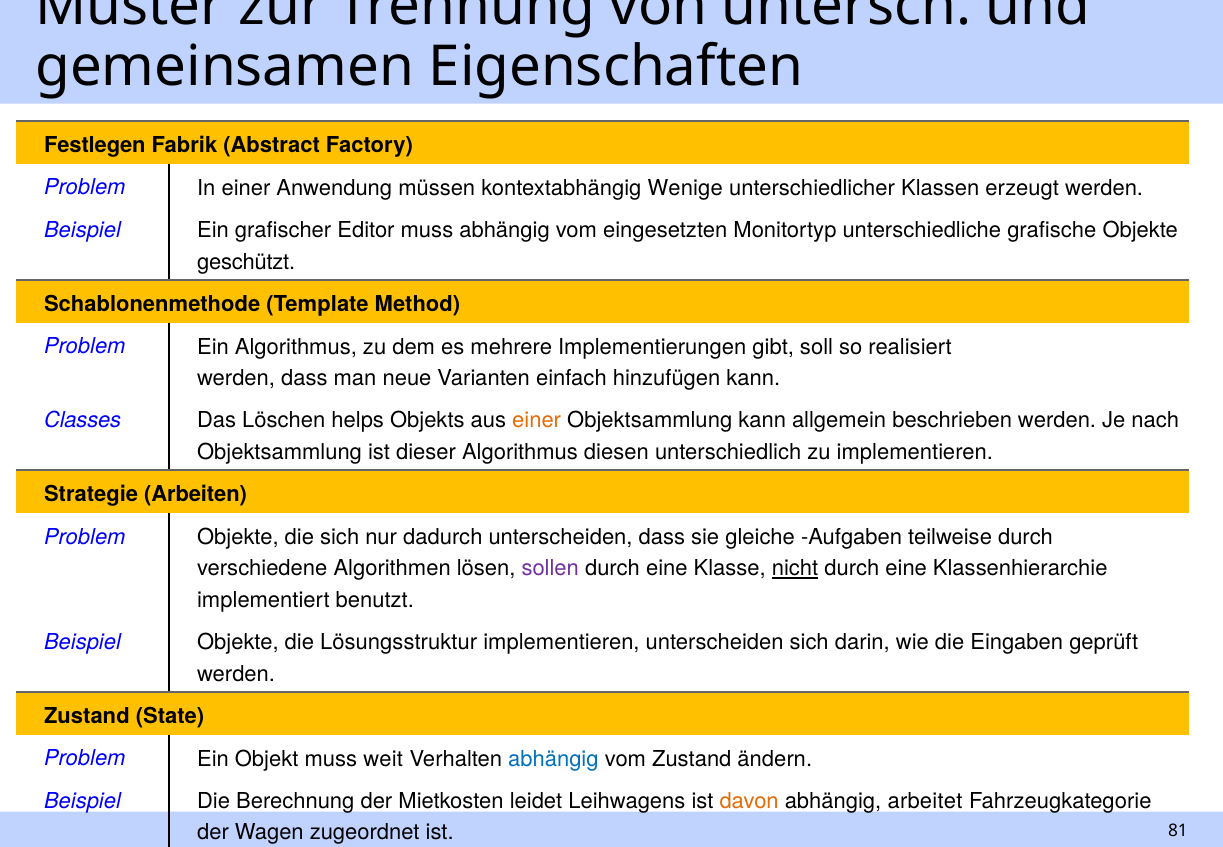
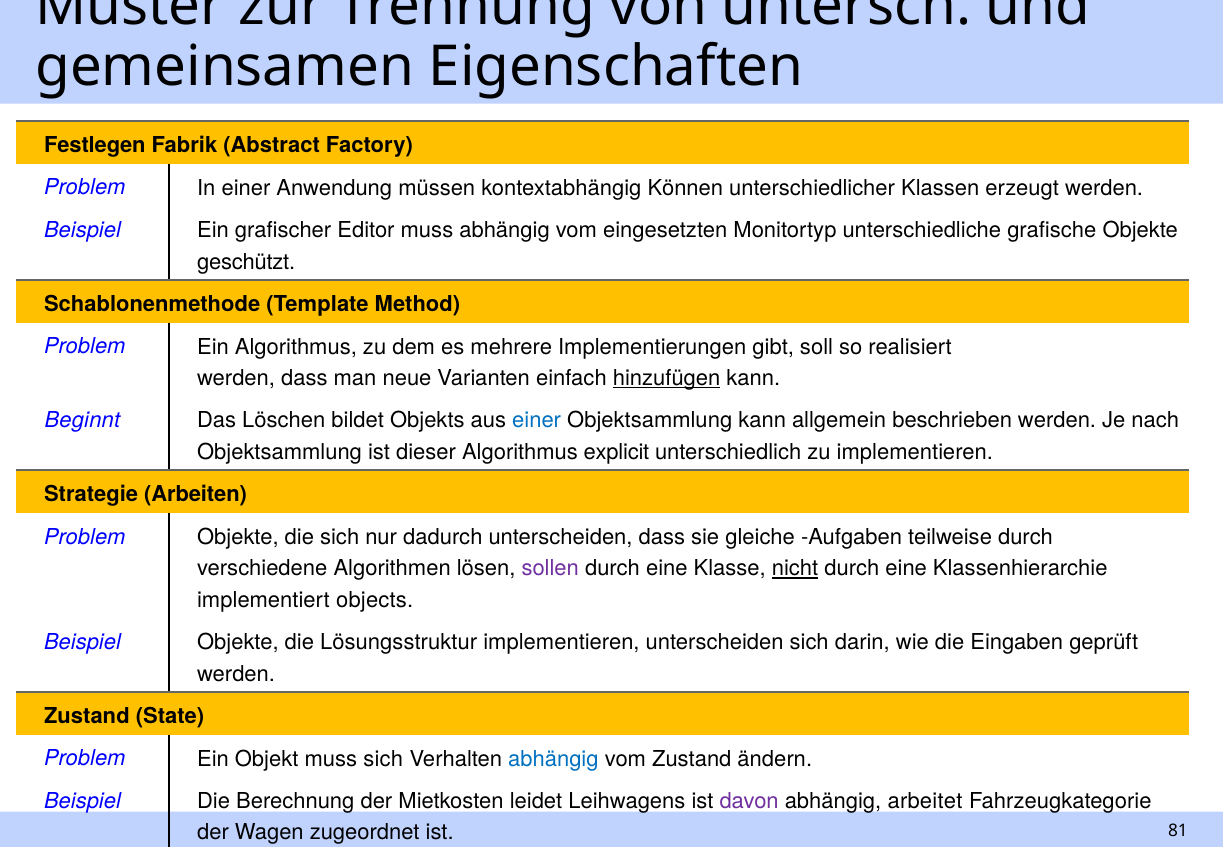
Wenige: Wenige -> Können (685, 188)
hinzufügen underline: none -> present (667, 378)
Classes: Classes -> Beginnt (82, 420)
helps: helps -> bildet (358, 421)
einer colour: orange -> blue (537, 421)
diesen: diesen -> explicit (616, 452)
benutzt: benutzt -> objects (375, 600)
muss weit: weit -> sich (383, 759)
davon colour: orange -> purple (749, 801)
